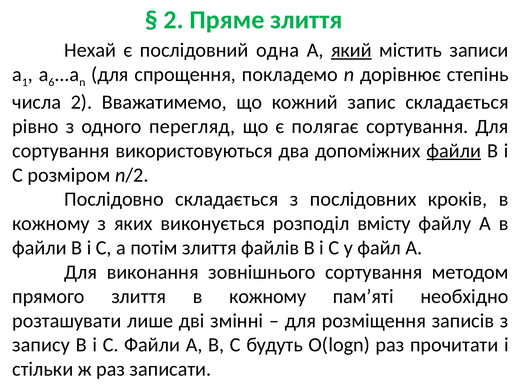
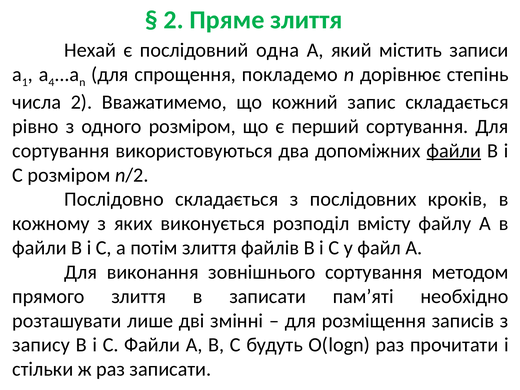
який underline: present -> none (351, 50)
6: 6 -> 4 (51, 82)
одного перегляд: перегляд -> розміром (192, 126)
полягає: полягає -> перший (325, 126)
злиття в кожному: кожному -> записати (268, 296)
